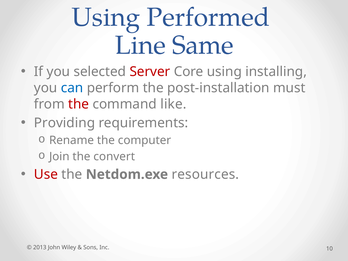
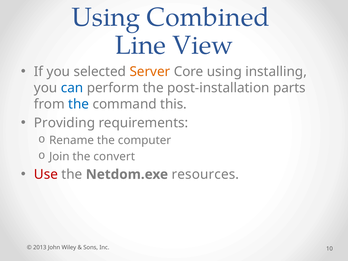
Performed: Performed -> Combined (208, 17)
Same: Same -> View (203, 45)
Server colour: red -> orange (150, 72)
must: must -> parts (289, 88)
the colour: red -> blue (79, 104)
like: like -> this (174, 104)
